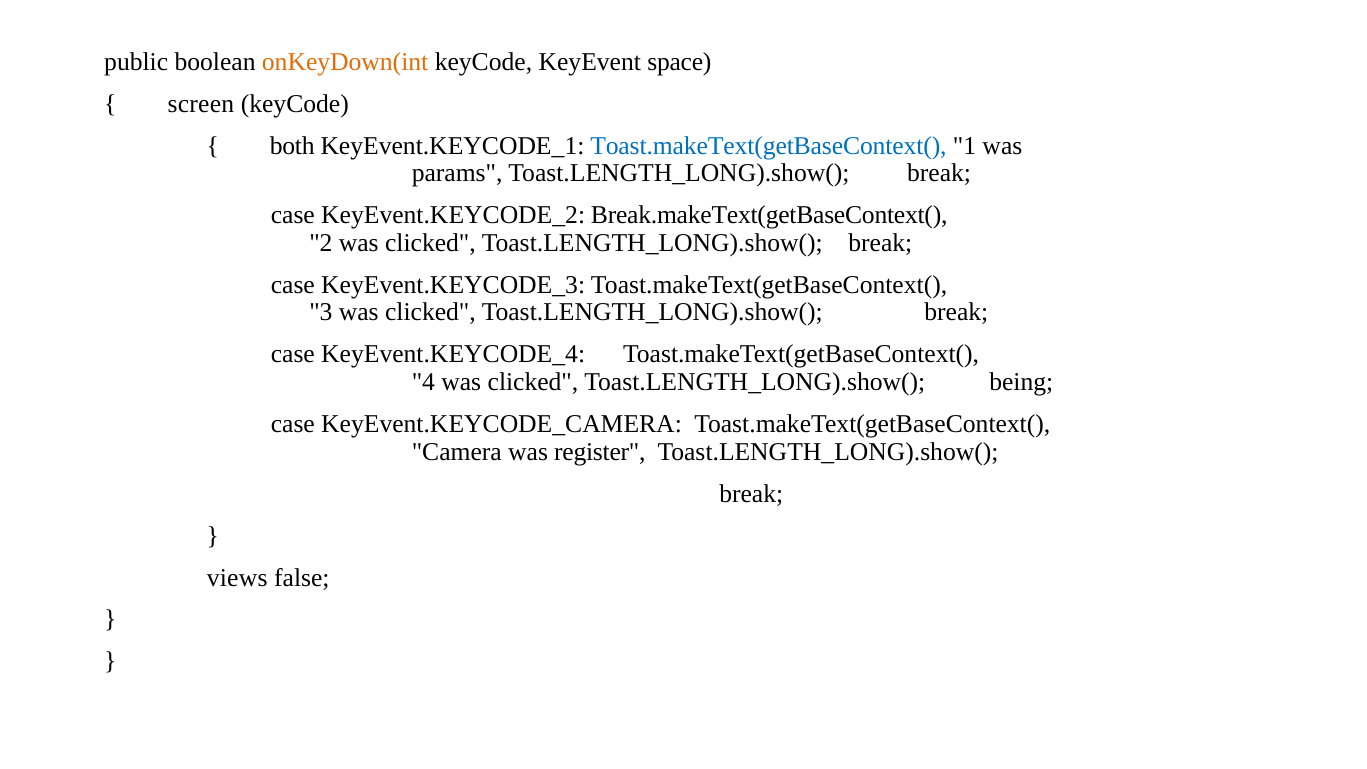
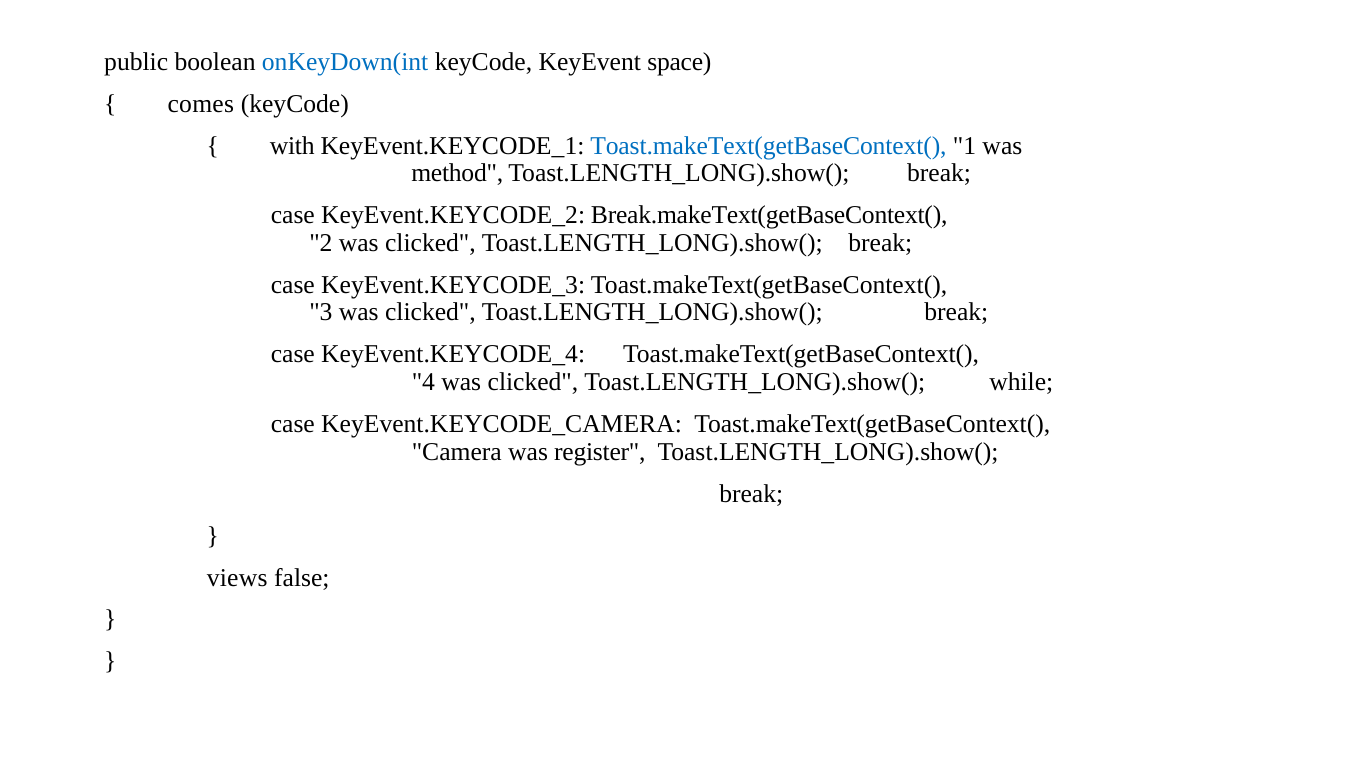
onKeyDown(int colour: orange -> blue (345, 62)
screen: screen -> comes (201, 104)
both: both -> with (292, 146)
params: params -> method (457, 173)
being: being -> while (1021, 382)
